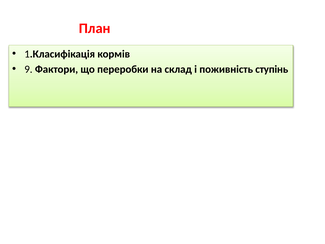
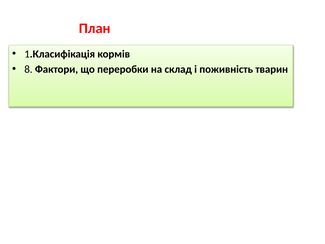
9: 9 -> 8 (28, 69)
ступінь: ступінь -> тварин (272, 69)
